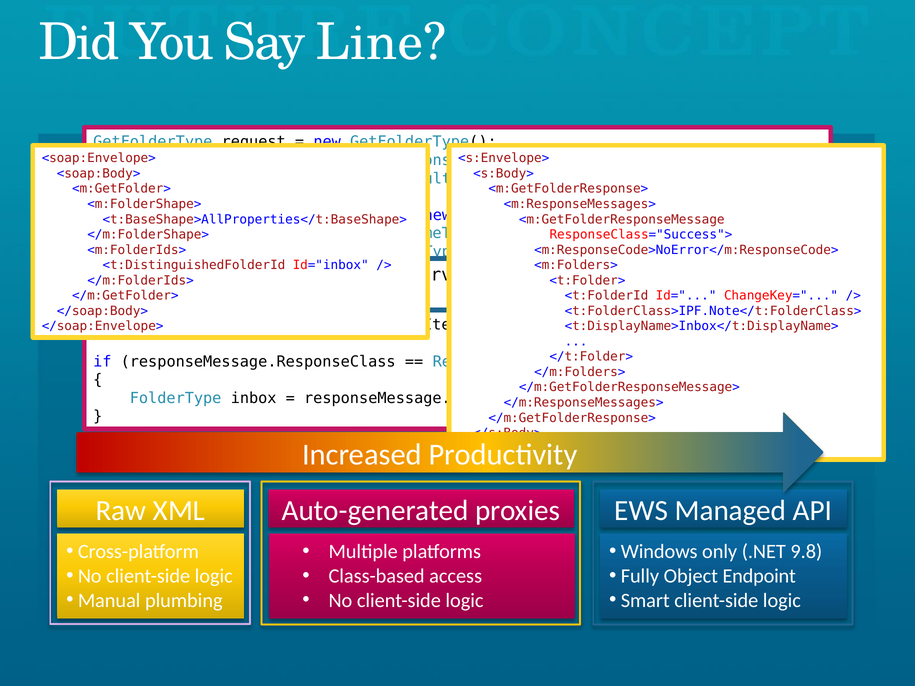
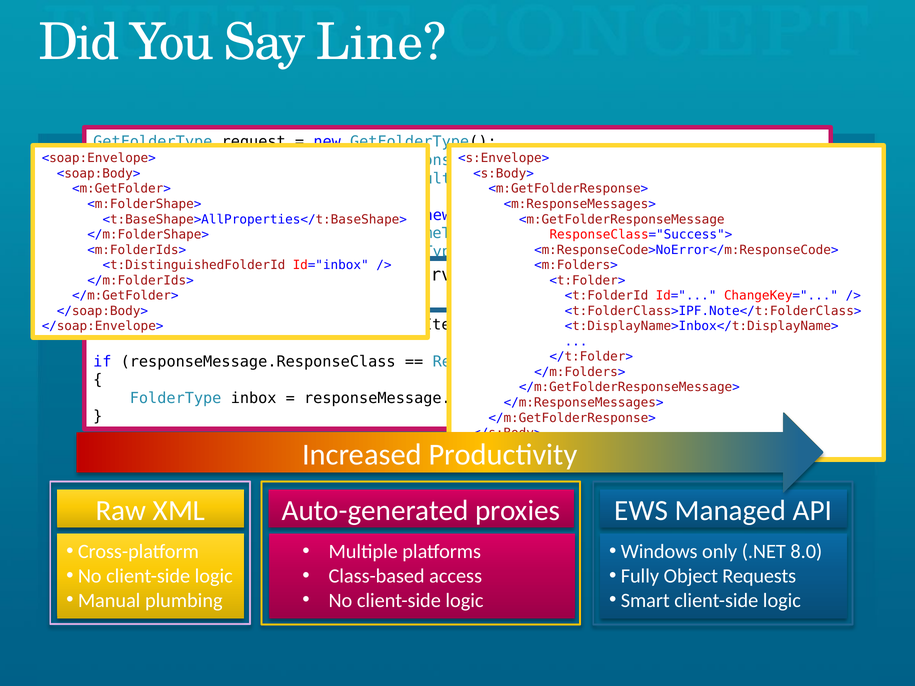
9.8: 9.8 -> 8.0 (806, 552)
Endpoint: Endpoint -> Requests (759, 576)
